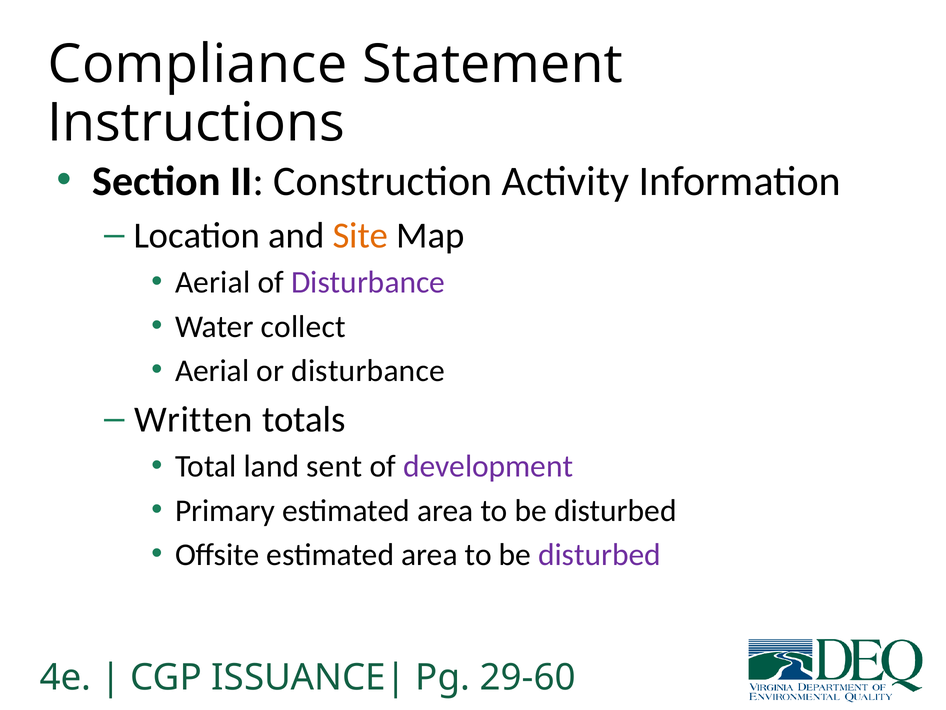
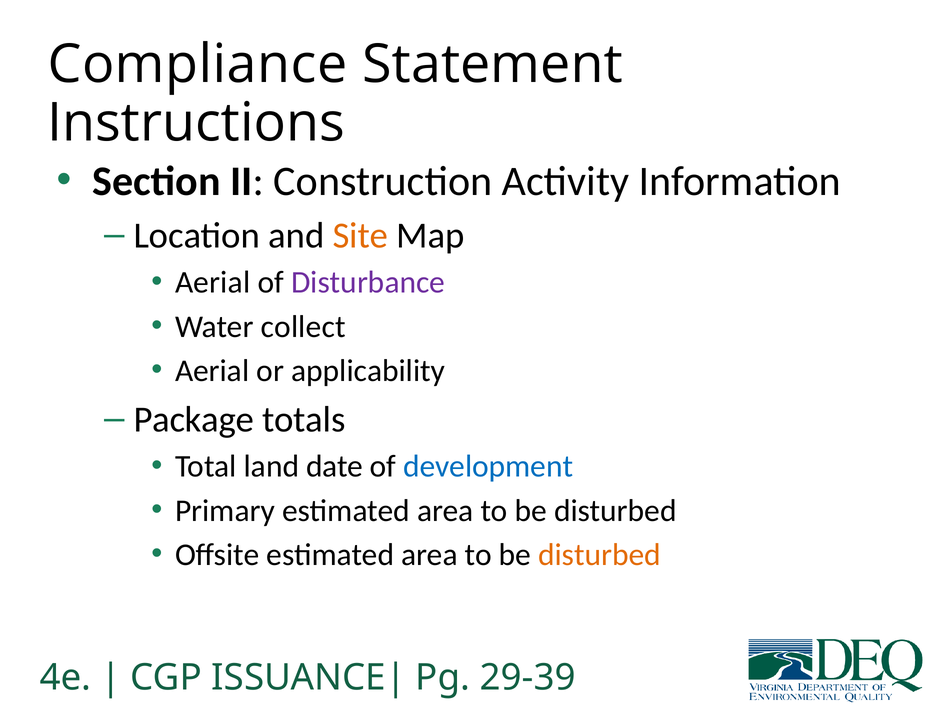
or disturbance: disturbance -> applicability (368, 371)
Written: Written -> Package (194, 419)
sent: sent -> date (335, 466)
development colour: purple -> blue (488, 466)
disturbed colour: purple -> orange (600, 554)
29-60: 29-60 -> 29-39 (528, 677)
